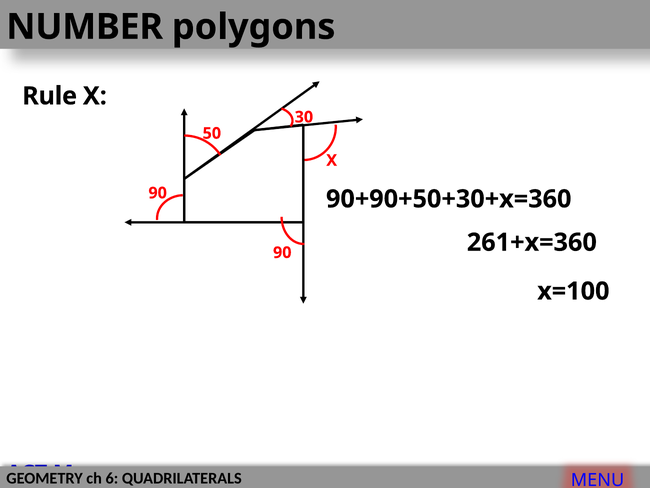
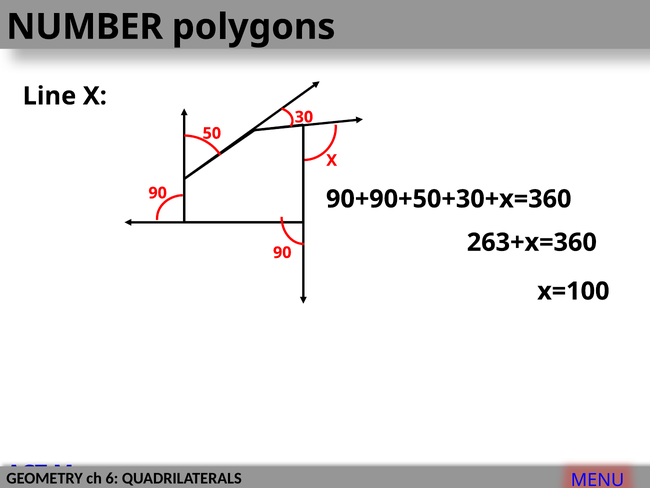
Rule: Rule -> Line (49, 96)
261+x=360: 261+x=360 -> 263+x=360 (532, 242)
